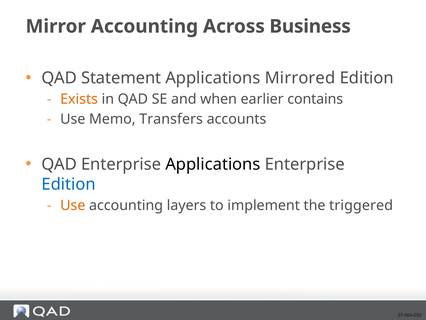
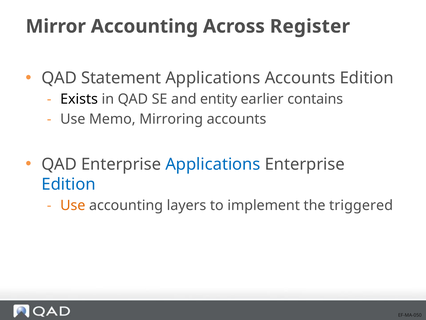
Business: Business -> Register (310, 26)
Applications Mirrored: Mirrored -> Accounts (300, 78)
Exists colour: orange -> black (79, 99)
when: when -> entity (219, 99)
Transfers: Transfers -> Mirroring (171, 119)
Applications colour: black -> blue (213, 164)
